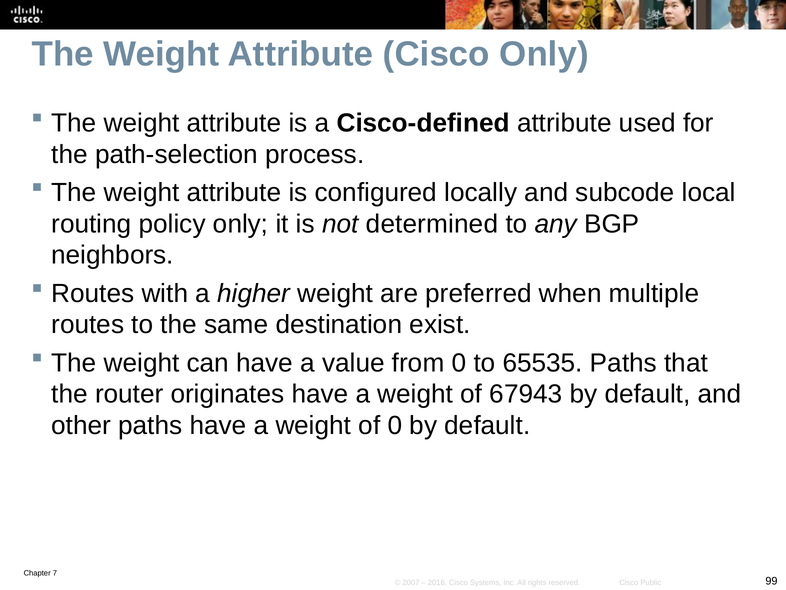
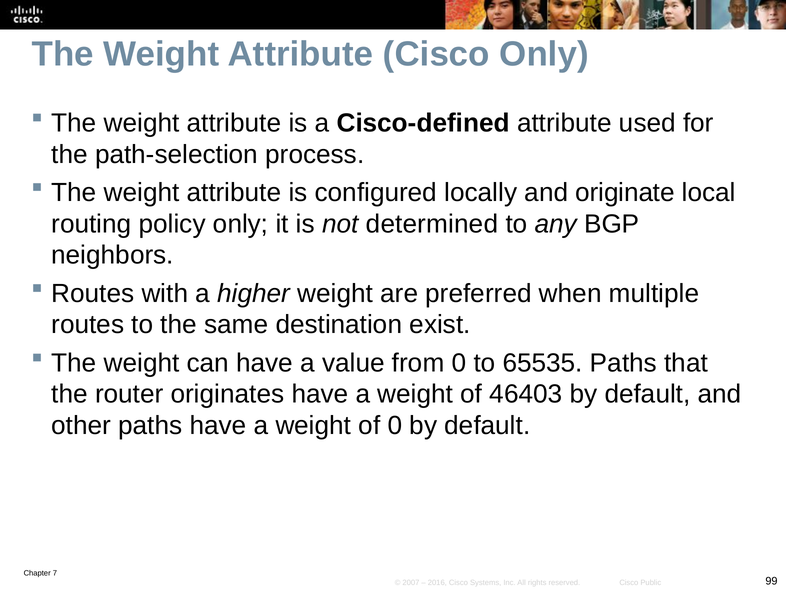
subcode: subcode -> originate (625, 192)
67943: 67943 -> 46403 (526, 394)
